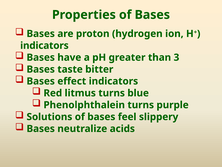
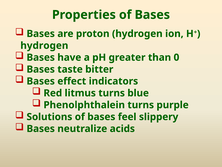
indicators: indicators -> hydrogen (44, 45)
3: 3 -> 0 (176, 57)
